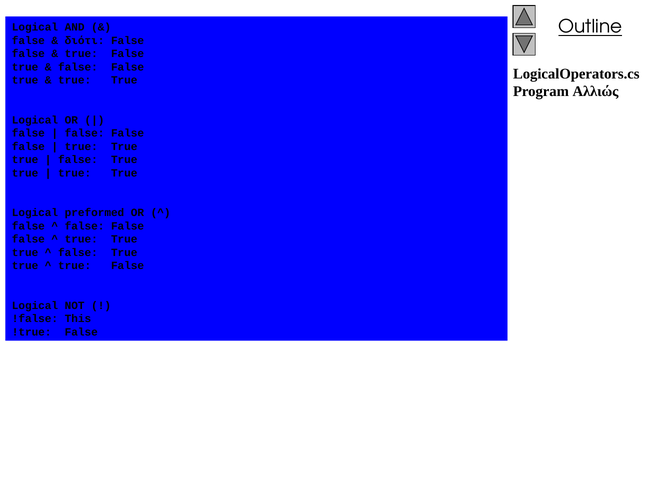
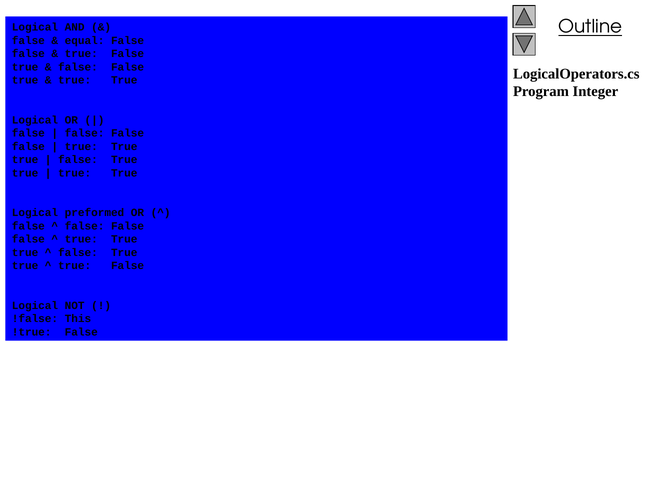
διότι: διότι -> equal (85, 40)
Αλλιώς: Αλλιώς -> Integer (595, 91)
